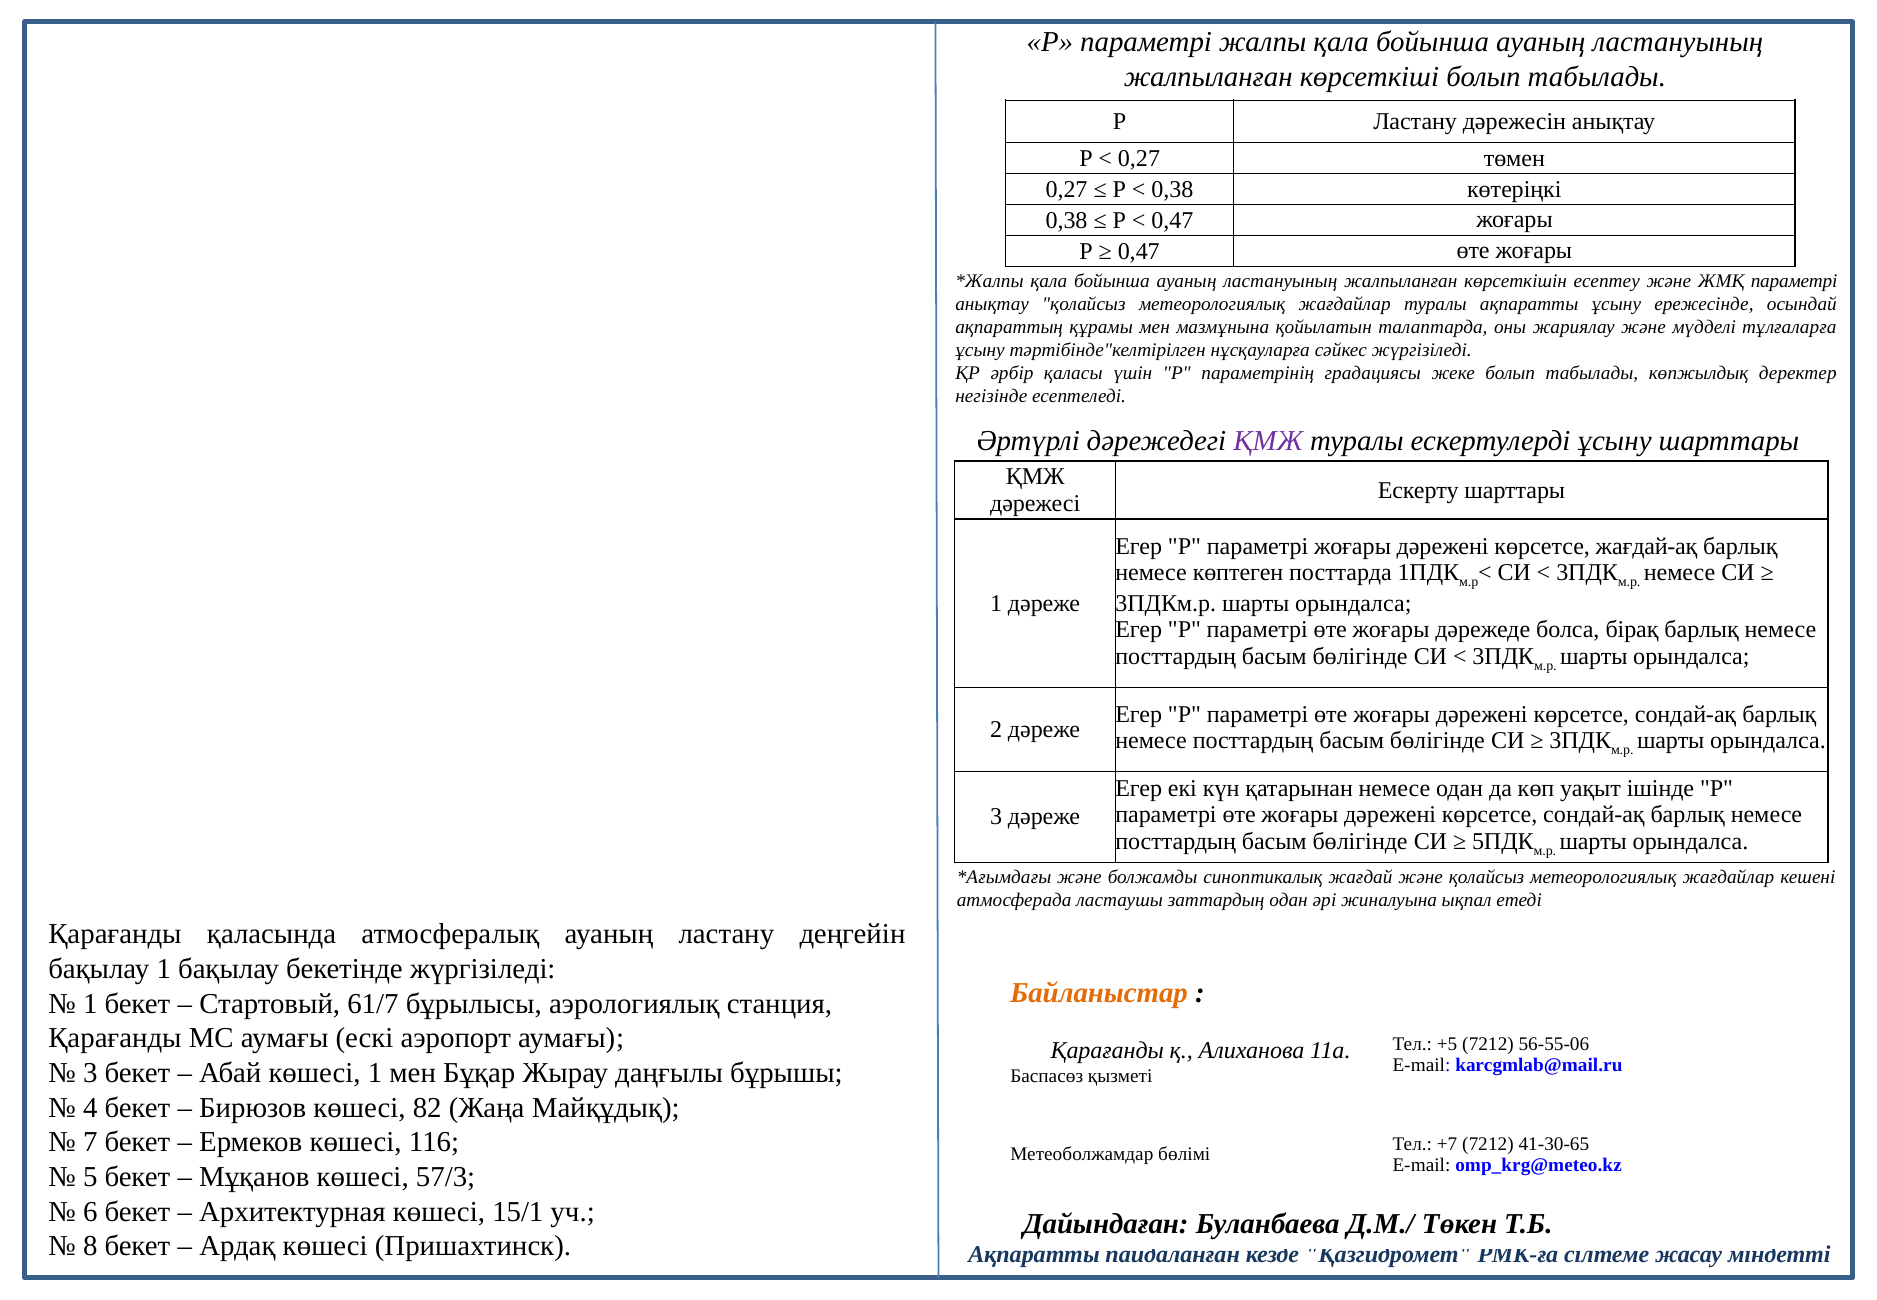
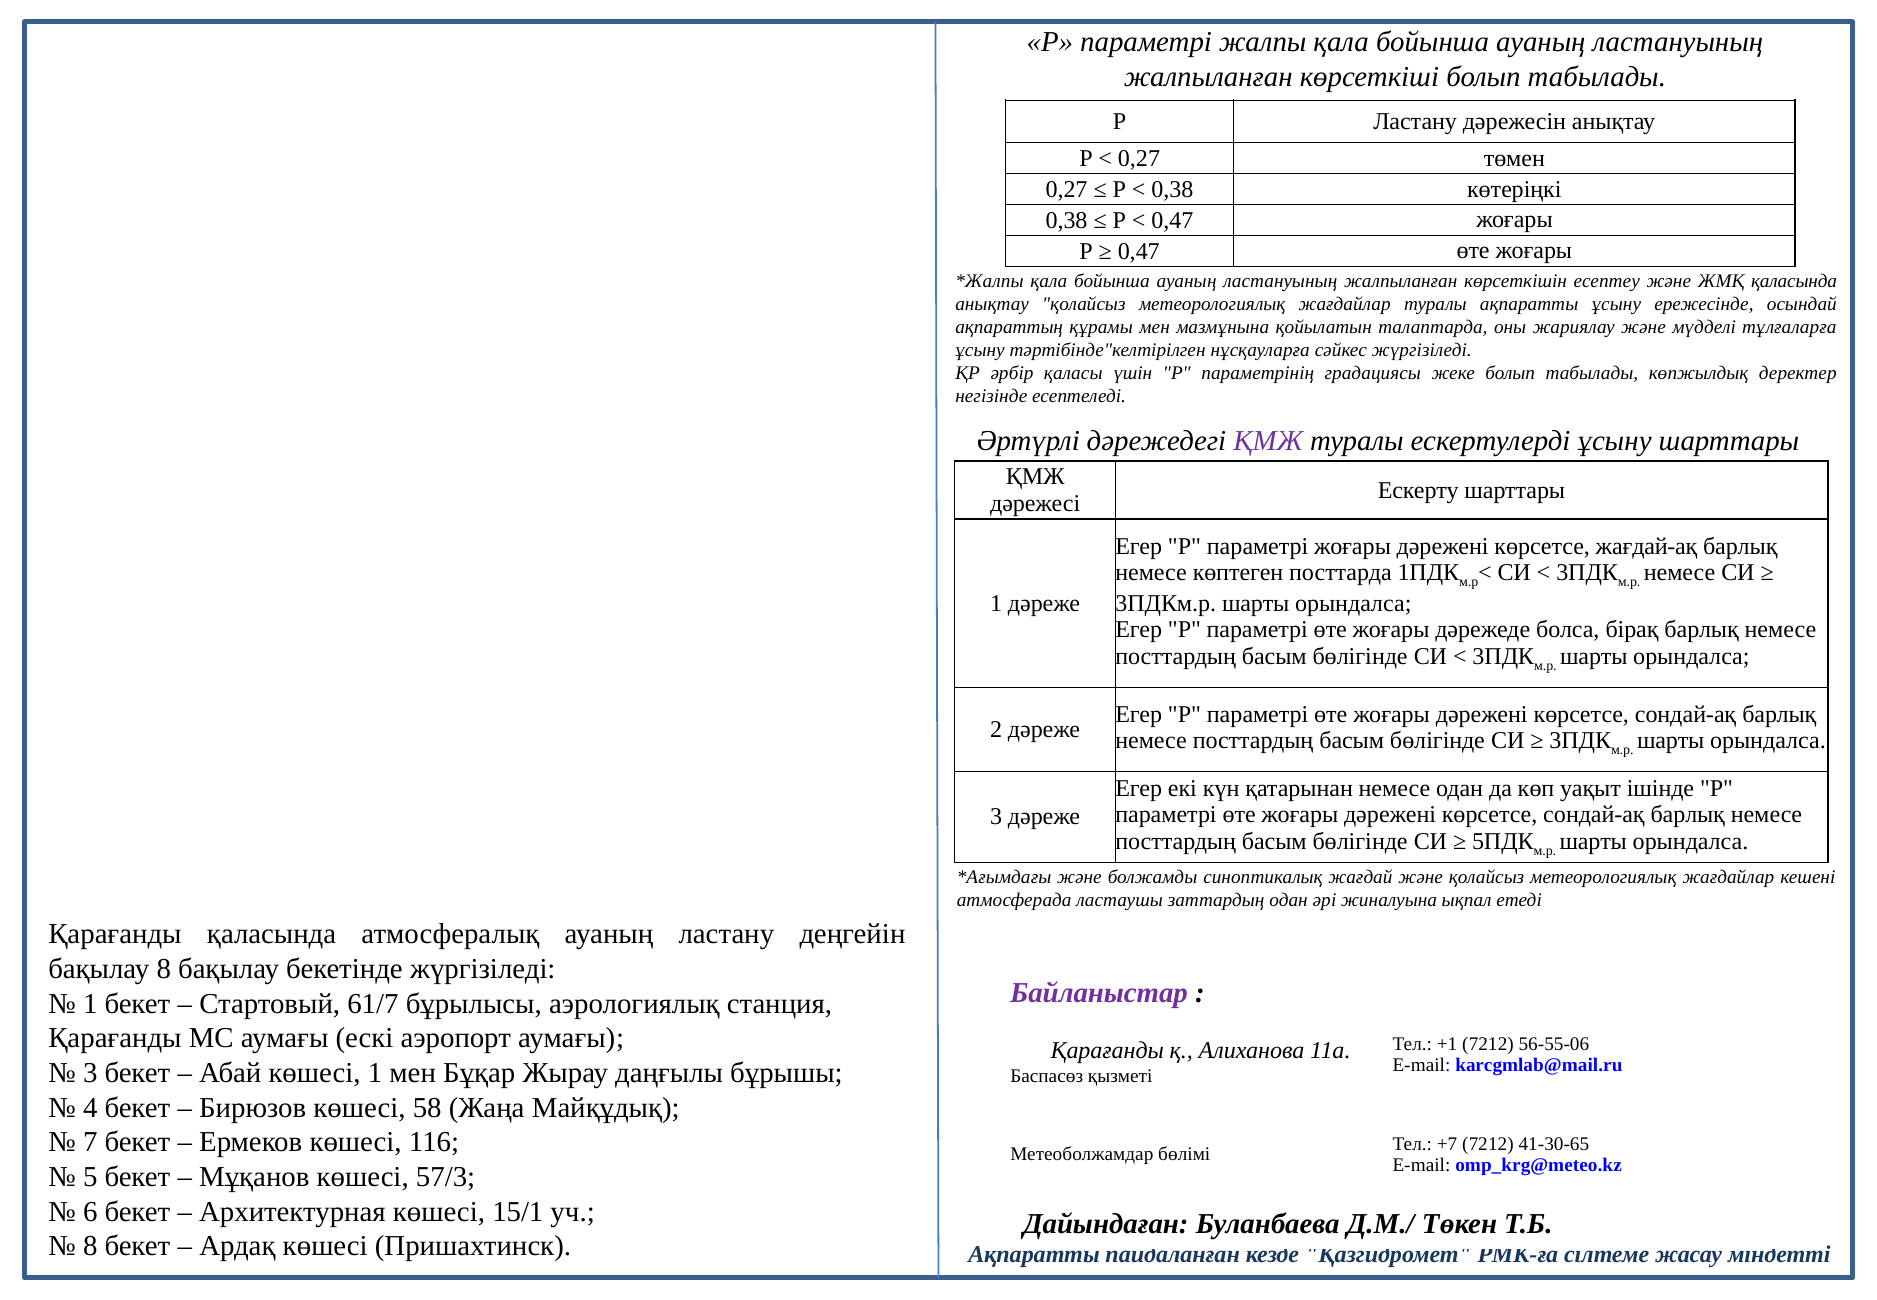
ЖМҚ параметрі: параметрі -> қаласында (1794, 281)
бақылау 1: 1 -> 8 (164, 968)
Байланыстар colour: orange -> purple (1099, 993)
+5: +5 -> +1 (1447, 1043)
82: 82 -> 58 (427, 1107)
